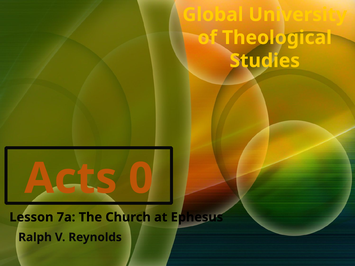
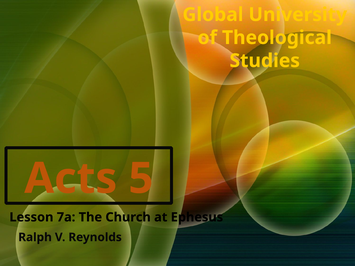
0: 0 -> 5 (141, 179)
